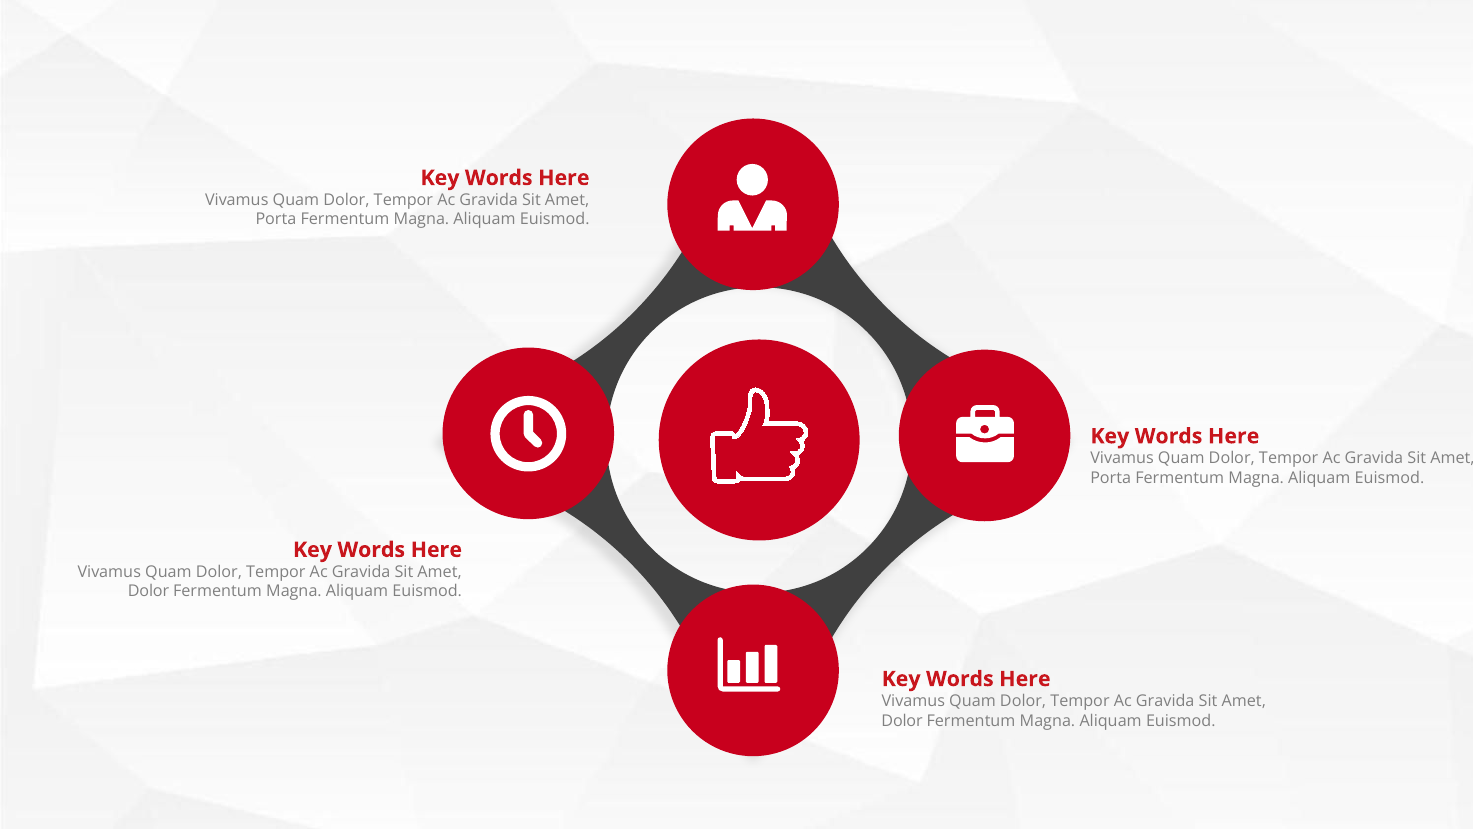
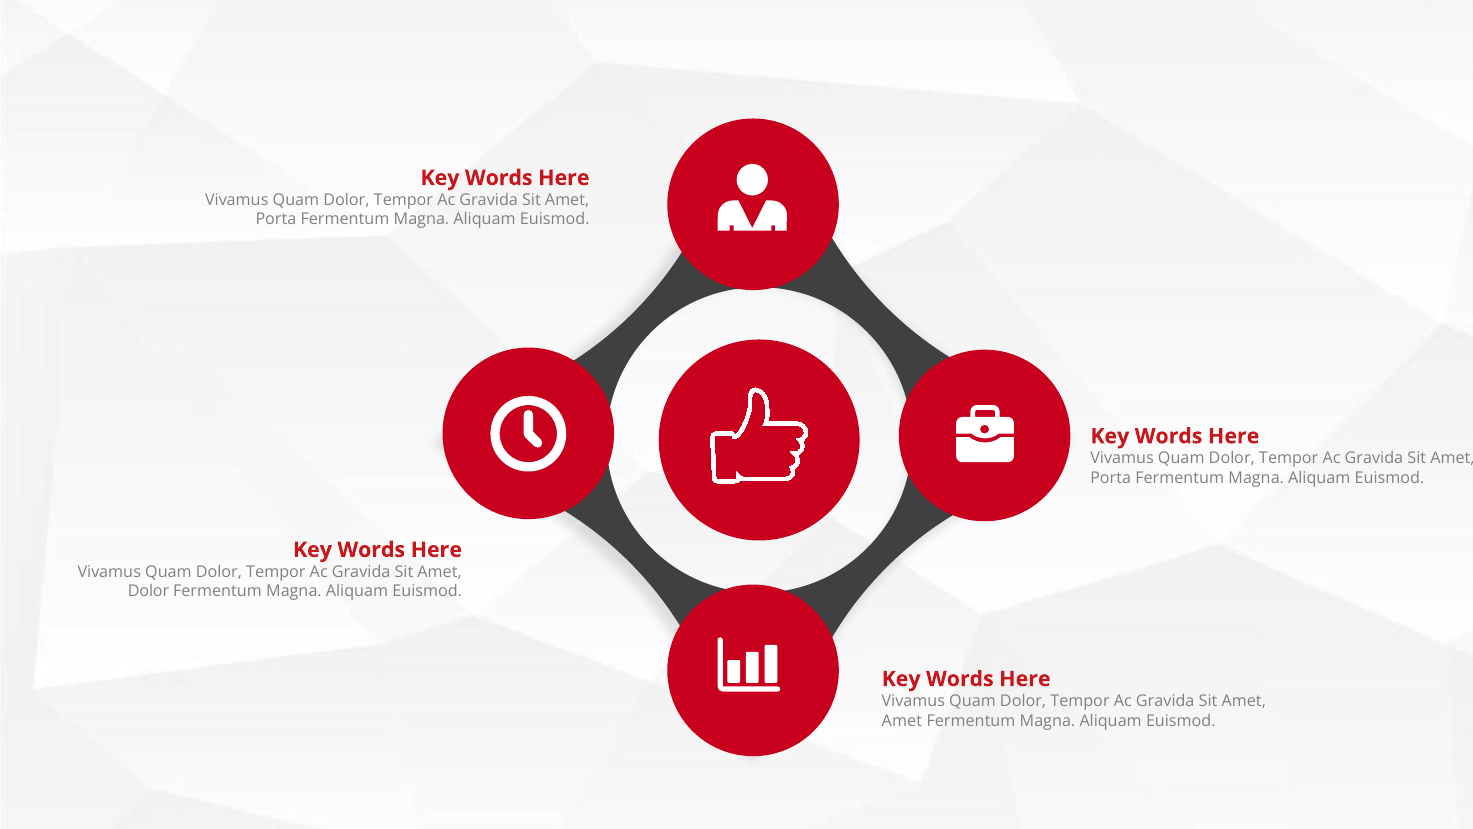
Dolor: Dolor -> Amet (902, 720)
